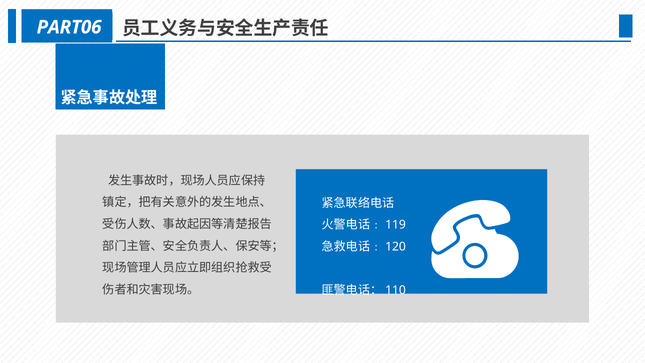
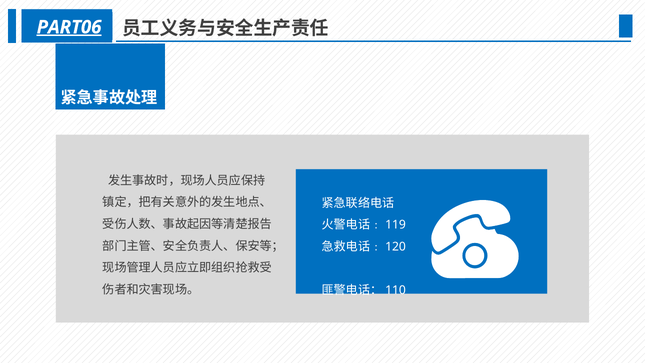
PART06 underline: none -> present (69, 27)
